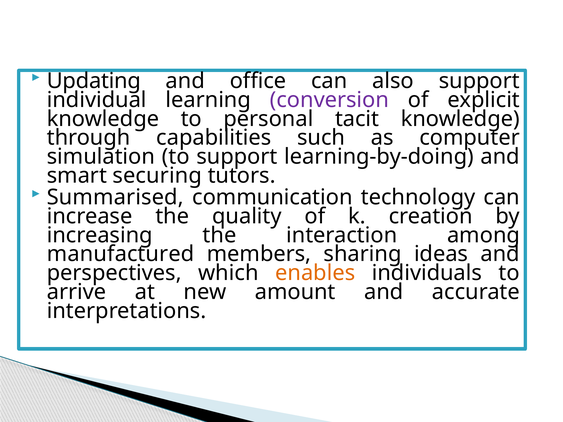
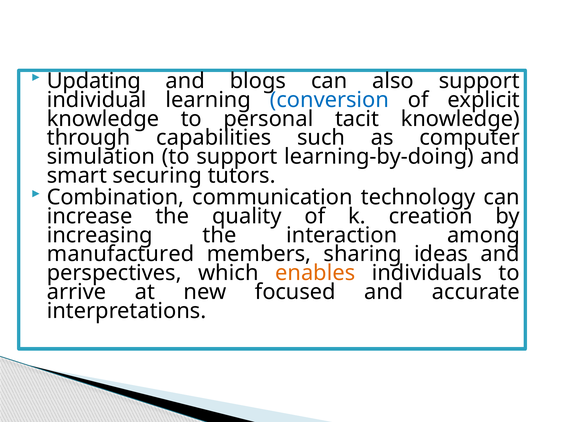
office: office -> blogs (258, 81)
conversion colour: purple -> blue (329, 100)
Summarised: Summarised -> Combination (115, 197)
amount: amount -> focused (295, 292)
